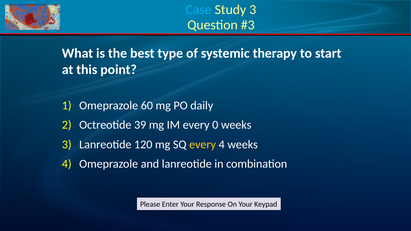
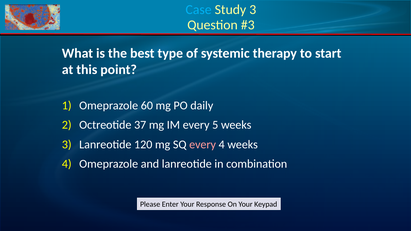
39: 39 -> 37 (140, 125)
0: 0 -> 5 (215, 125)
every colour: yellow -> pink (203, 145)
